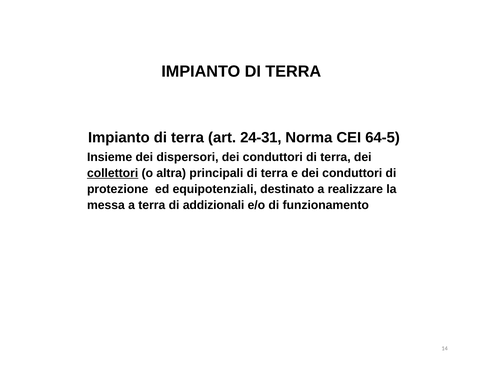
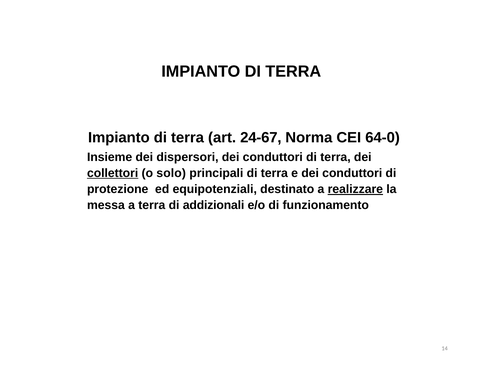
24-31: 24-31 -> 24-67 (261, 137)
64-5: 64-5 -> 64-0 (383, 137)
altra: altra -> solo (171, 173)
realizzare underline: none -> present (355, 189)
